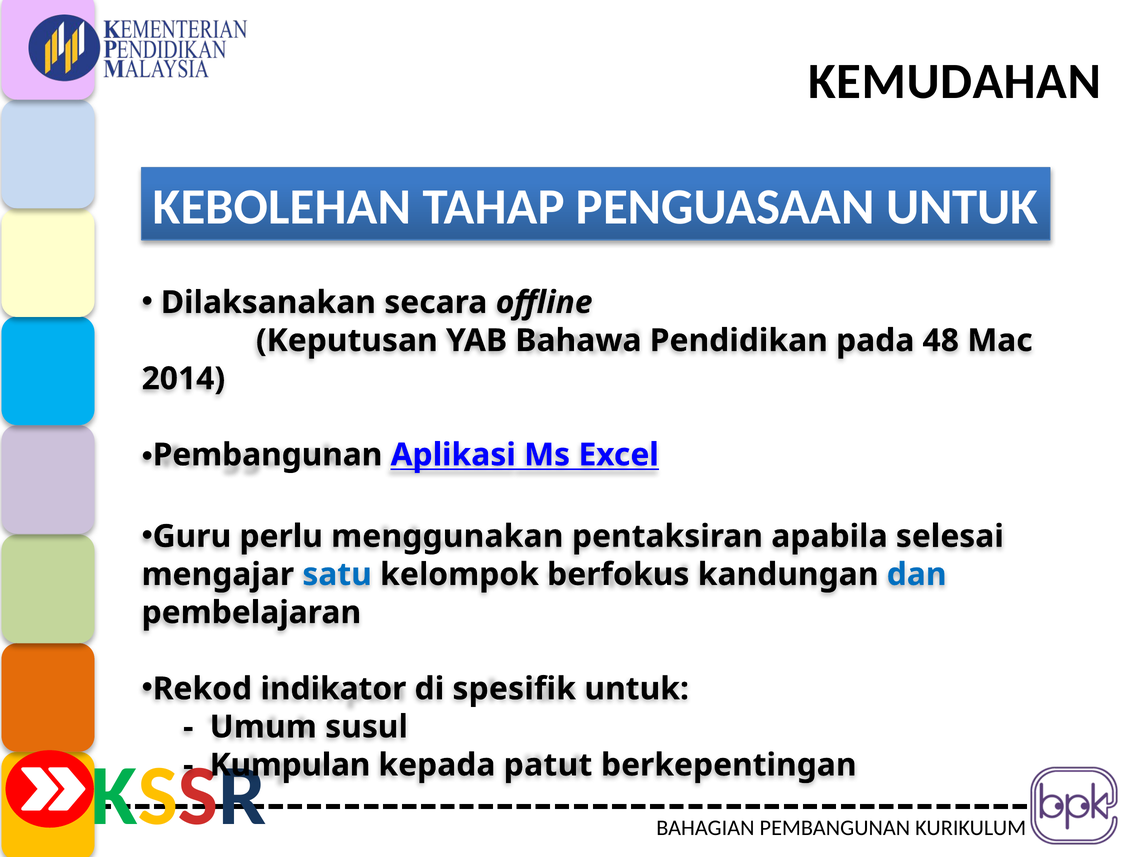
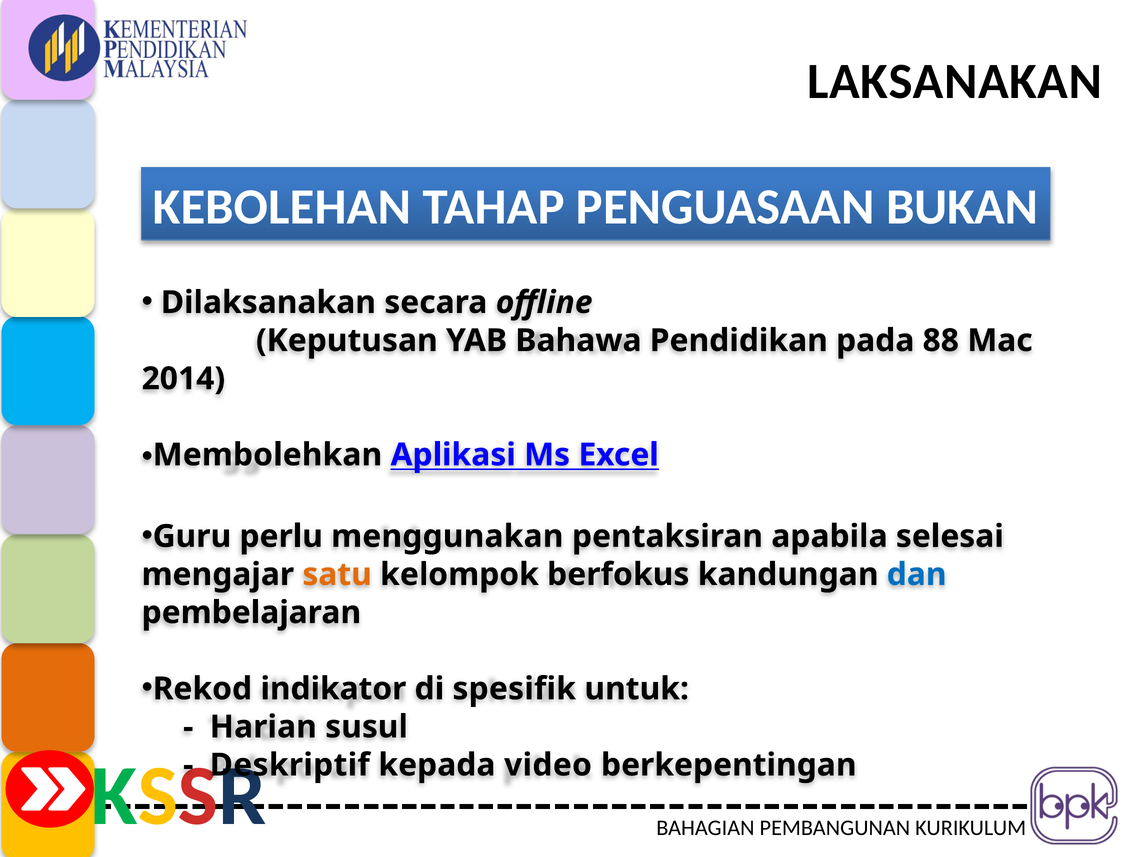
KEMUDAHAN: KEMUDAHAN -> LAKSANAKAN (955, 82)
PENGUASAAN UNTUK: UNTUK -> BUKAN (962, 207)
48: 48 -> 88 (941, 341)
Pembangunan: Pembangunan -> Membolehkan (267, 455)
satu colour: blue -> orange (337, 575)
Umum: Umum -> Harian (263, 727)
Kumpulan: Kumpulan -> Deskriptif (290, 765)
patut: patut -> video (548, 765)
